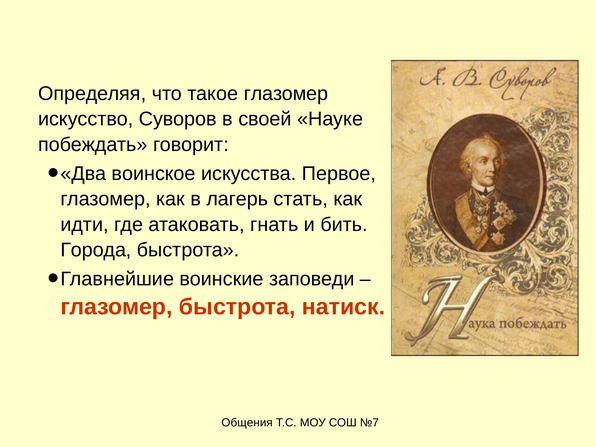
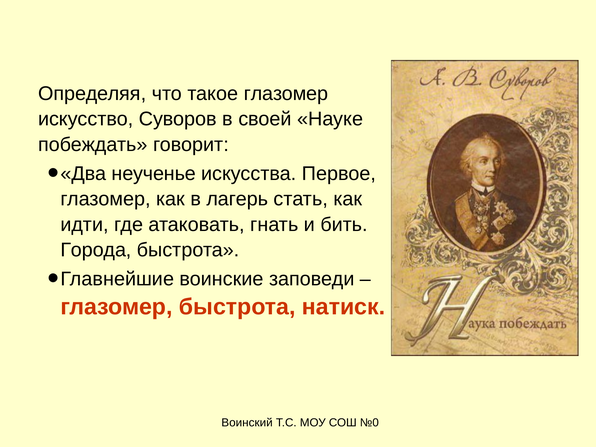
воинское: воинское -> неученье (154, 174)
Общения: Общения -> Воинский (247, 423)
№7: №7 -> №0 (369, 423)
